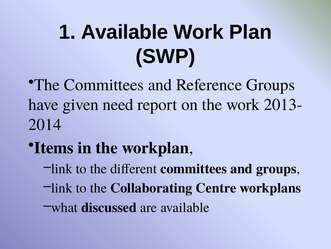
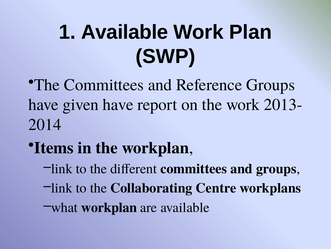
given need: need -> have (118, 104)
what discussed: discussed -> workplan (109, 207)
